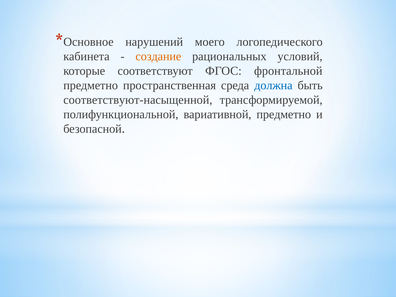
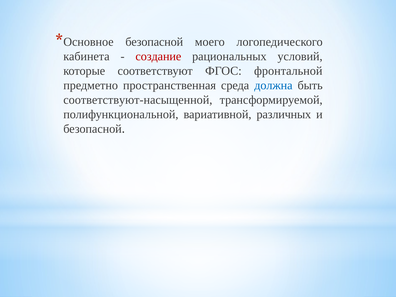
нарушений: нарушений -> безопасной (154, 42)
создание colour: orange -> red (158, 56)
вариативной предметно: предметно -> различных (284, 114)
